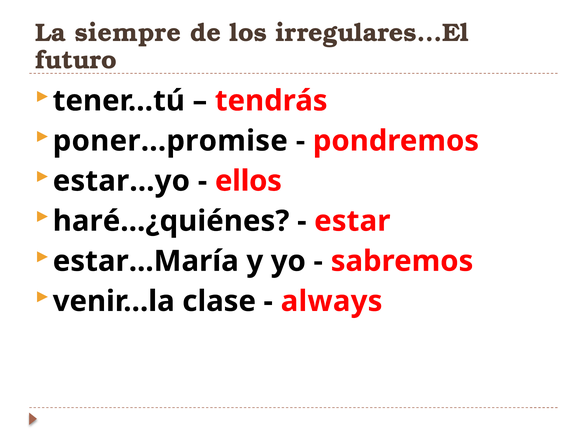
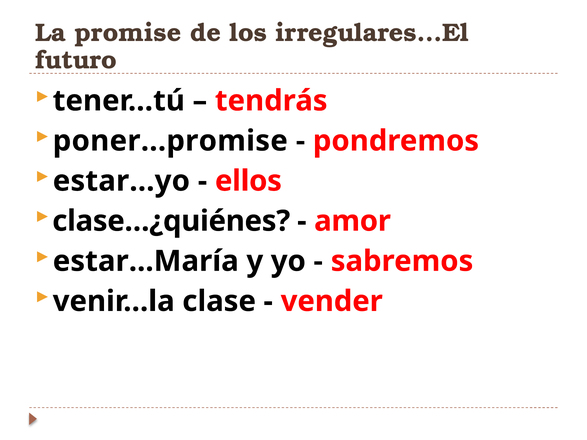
siempre: siempre -> promise (128, 33)
haré…¿quiénes: haré…¿quiénes -> clase…¿quiénes (171, 221)
estar: estar -> amor (353, 221)
always: always -> vender (332, 301)
